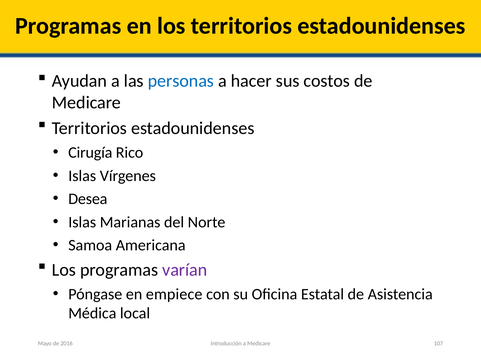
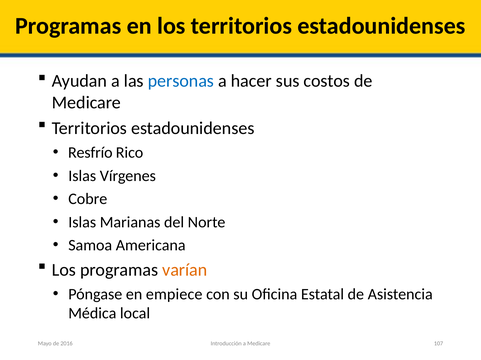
Cirugía: Cirugía -> Resfrío (90, 153)
Desea: Desea -> Cobre (88, 199)
varían colour: purple -> orange (185, 270)
